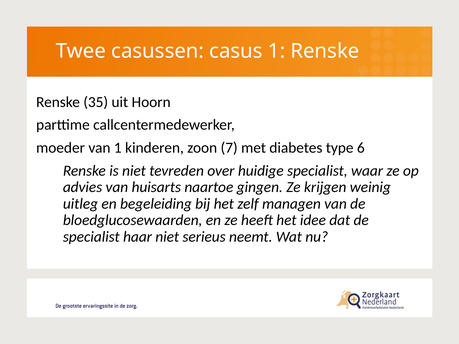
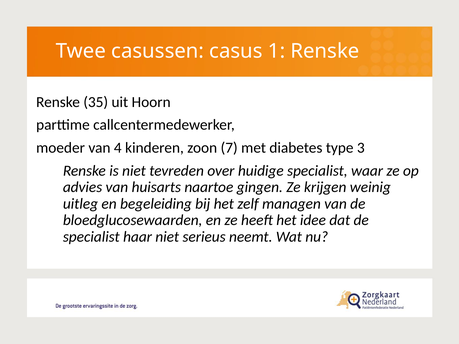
van 1: 1 -> 4 (118, 148)
6: 6 -> 3 (361, 148)
